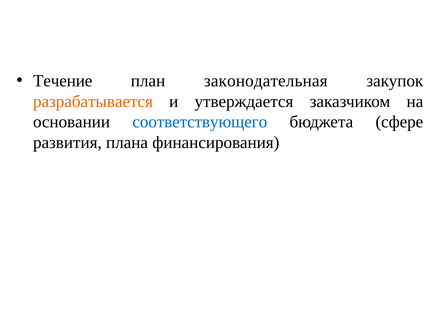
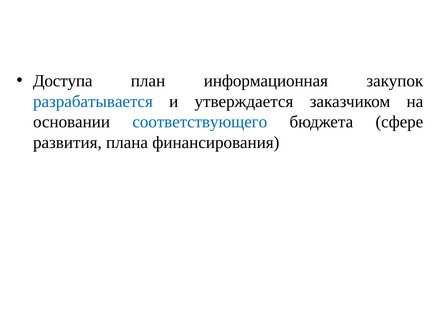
Течение: Течение -> Доступа (63, 81)
законодательная: законодательная -> информационная (266, 81)
разрабатывается colour: orange -> blue (93, 101)
